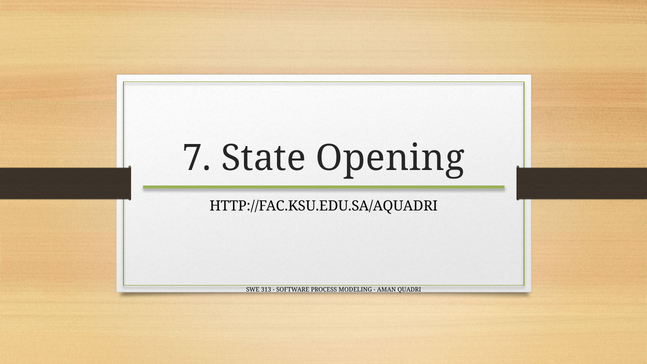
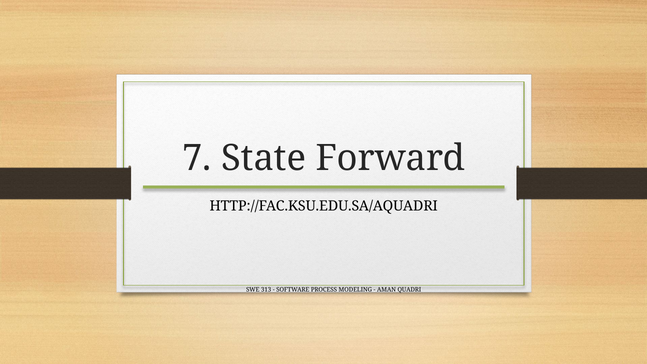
Opening: Opening -> Forward (390, 158)
